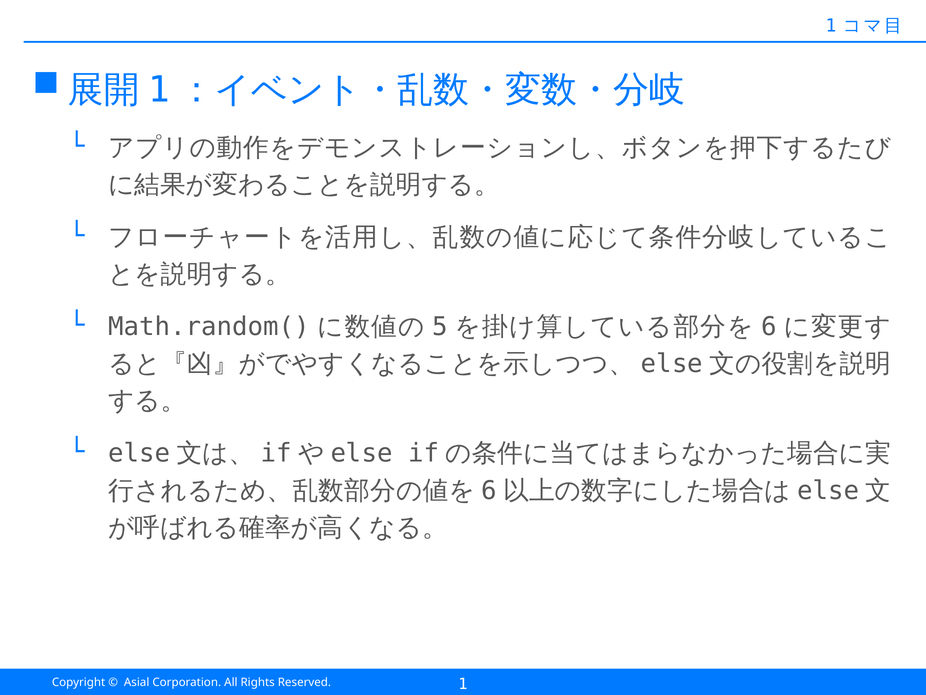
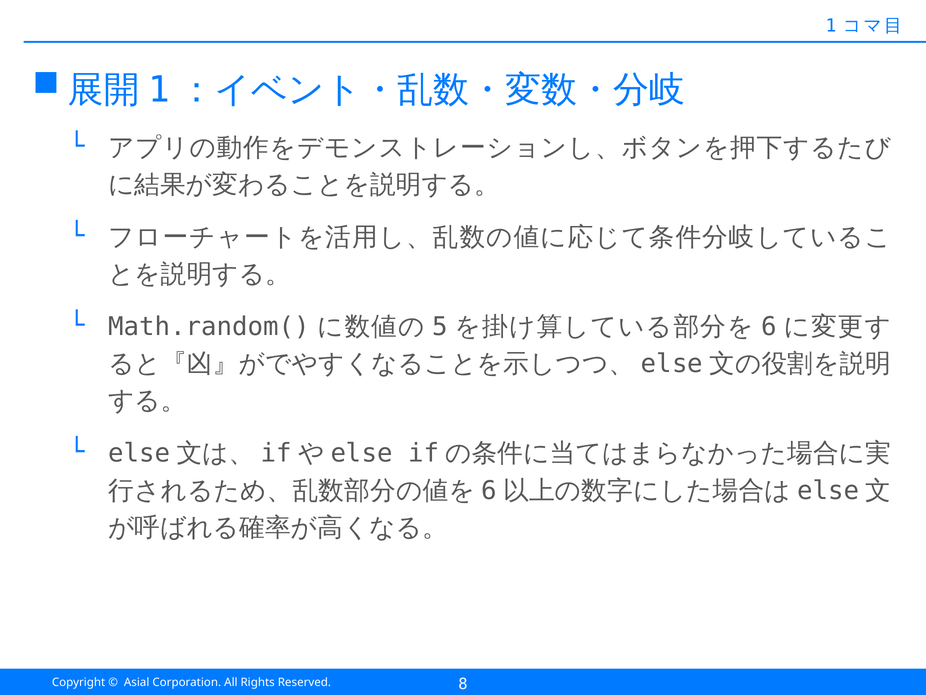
1: 1 -> 8 (463, 684)
